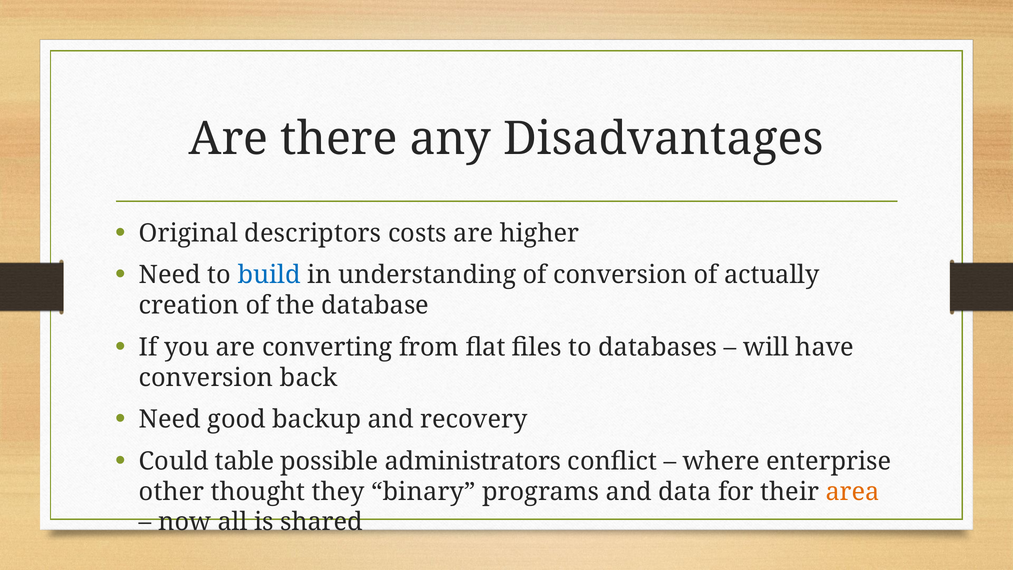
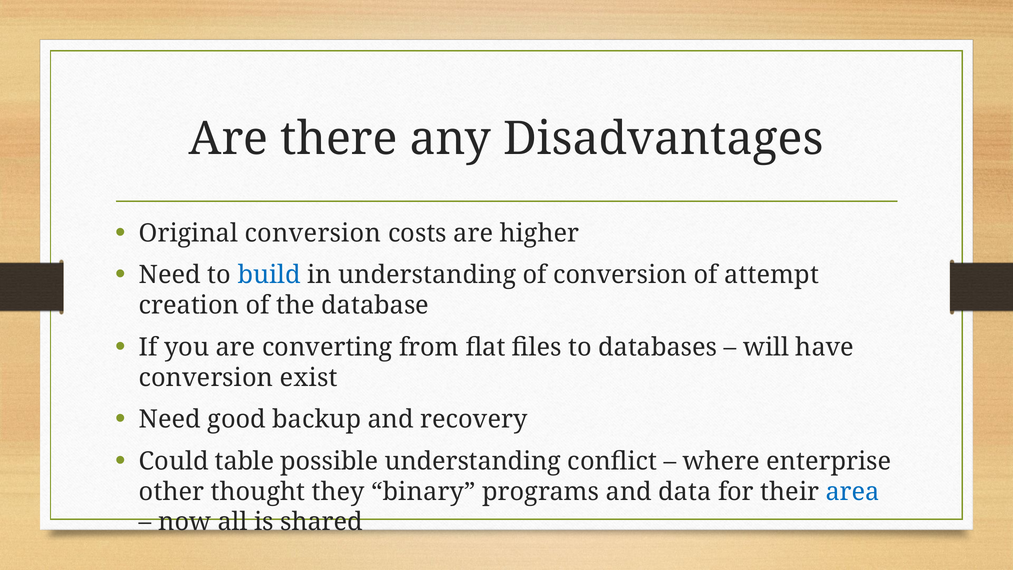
Original descriptors: descriptors -> conversion (313, 233)
actually: actually -> attempt (772, 275)
back: back -> exist (309, 378)
possible administrators: administrators -> understanding (473, 461)
area colour: orange -> blue (853, 492)
